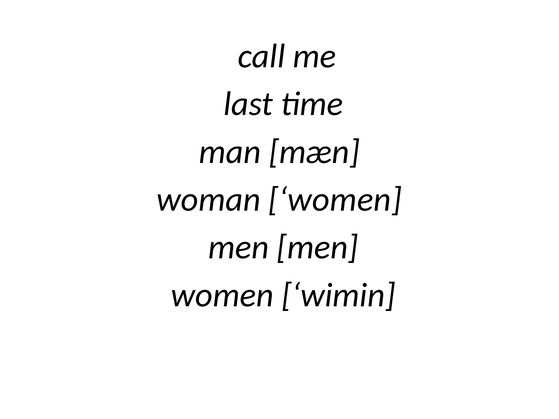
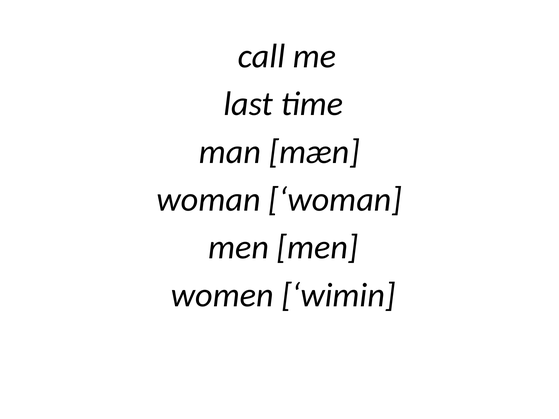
woman women: women -> woman (335, 200)
